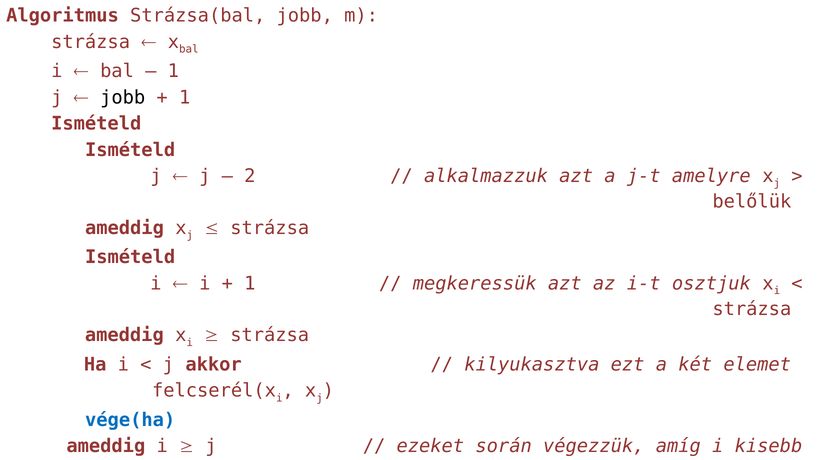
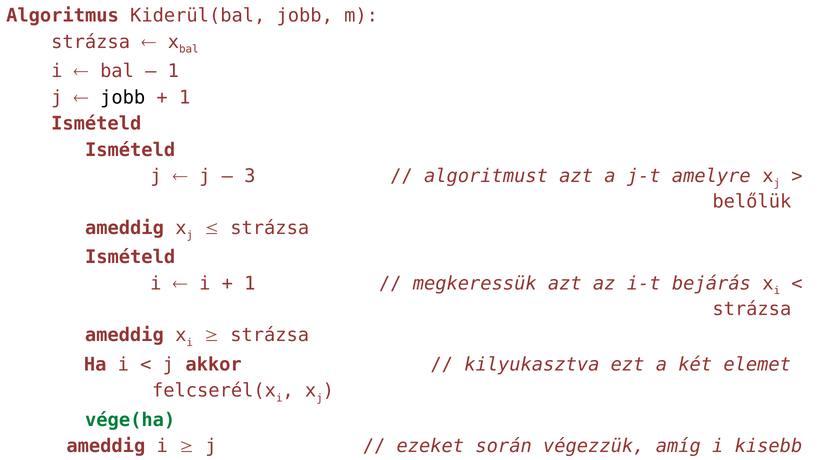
Strázsa(bal: Strázsa(bal -> Kiderül(bal (198, 16)
2: 2 -> 3 (250, 176)
alkalmazzuk: alkalmazzuk -> algoritmust (486, 176)
osztjuk: osztjuk -> bejárás (711, 284)
vége(ha colour: blue -> green (130, 421)
